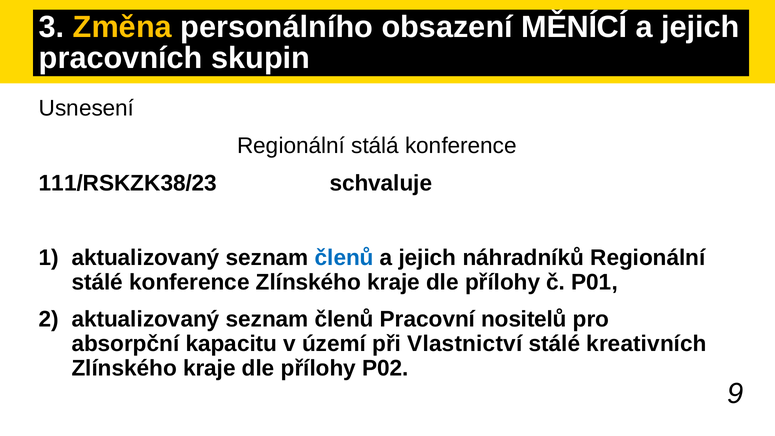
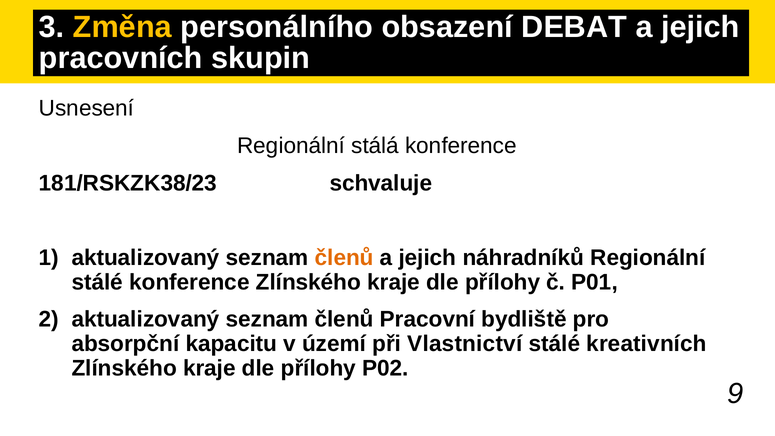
MĚNÍCÍ: MĚNÍCÍ -> DEBAT (574, 27)
111/RSKZK38/23: 111/RSKZK38/23 -> 181/RSKZK38/23 (128, 183)
členů colour: blue -> orange (344, 258)
nositelů: nositelů -> bydliště (524, 319)
